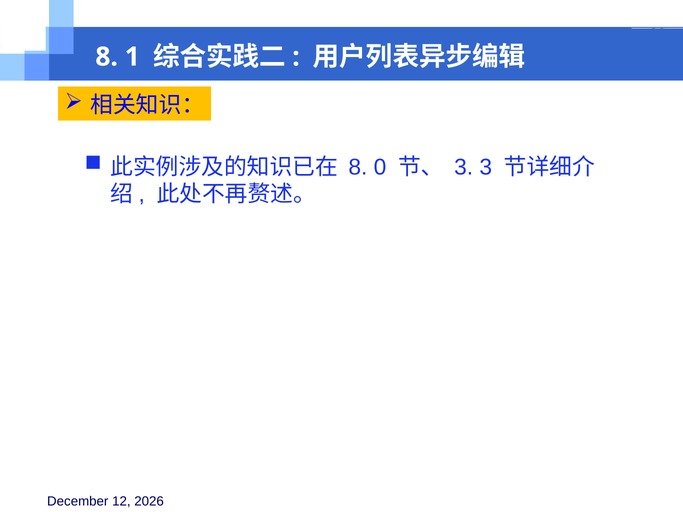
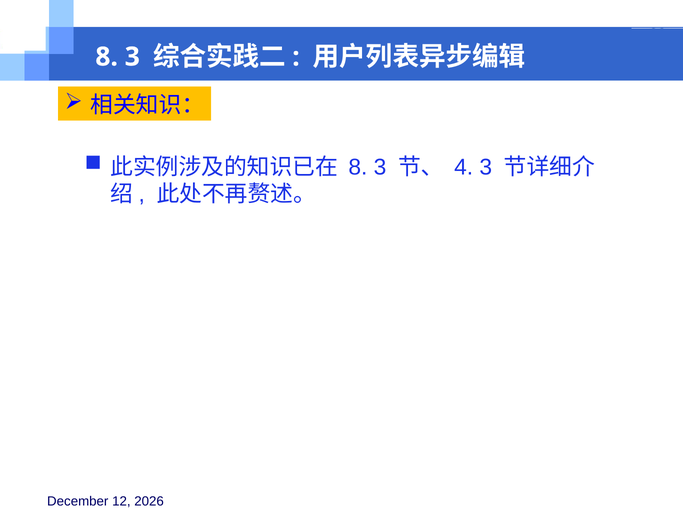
1: 1 -> 3 (132, 57)
0: 0 -> 3 (380, 167)
3: 3 -> 4 (464, 167)
